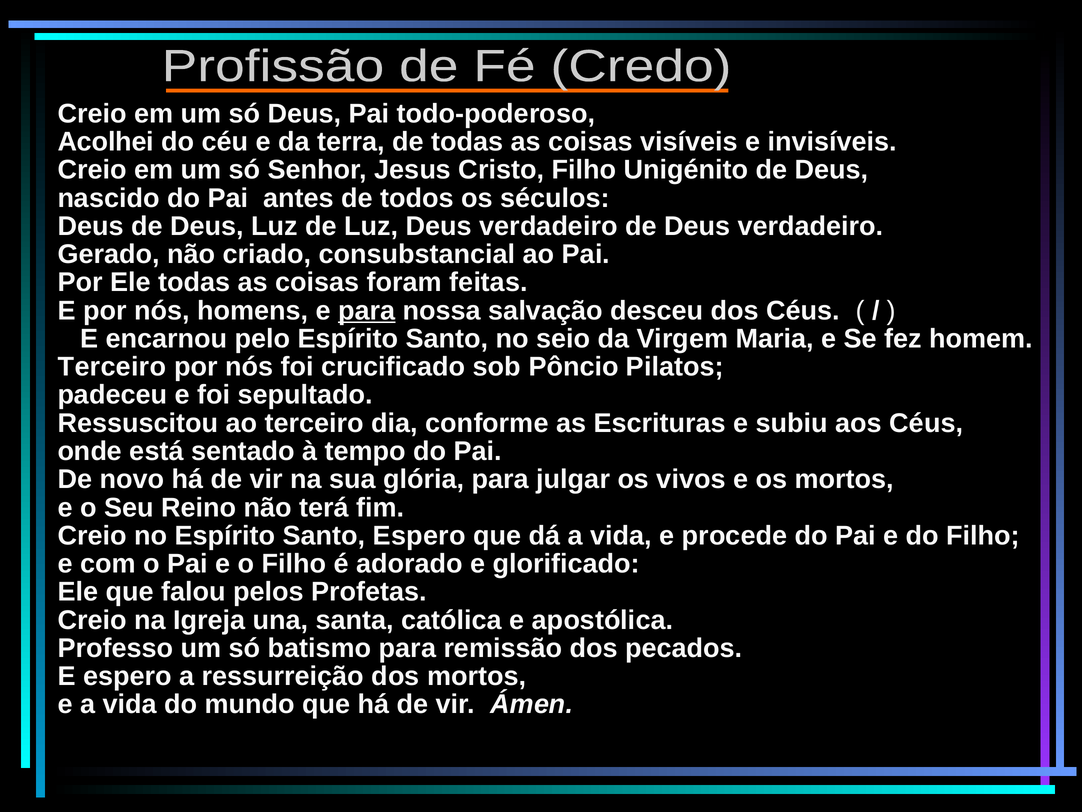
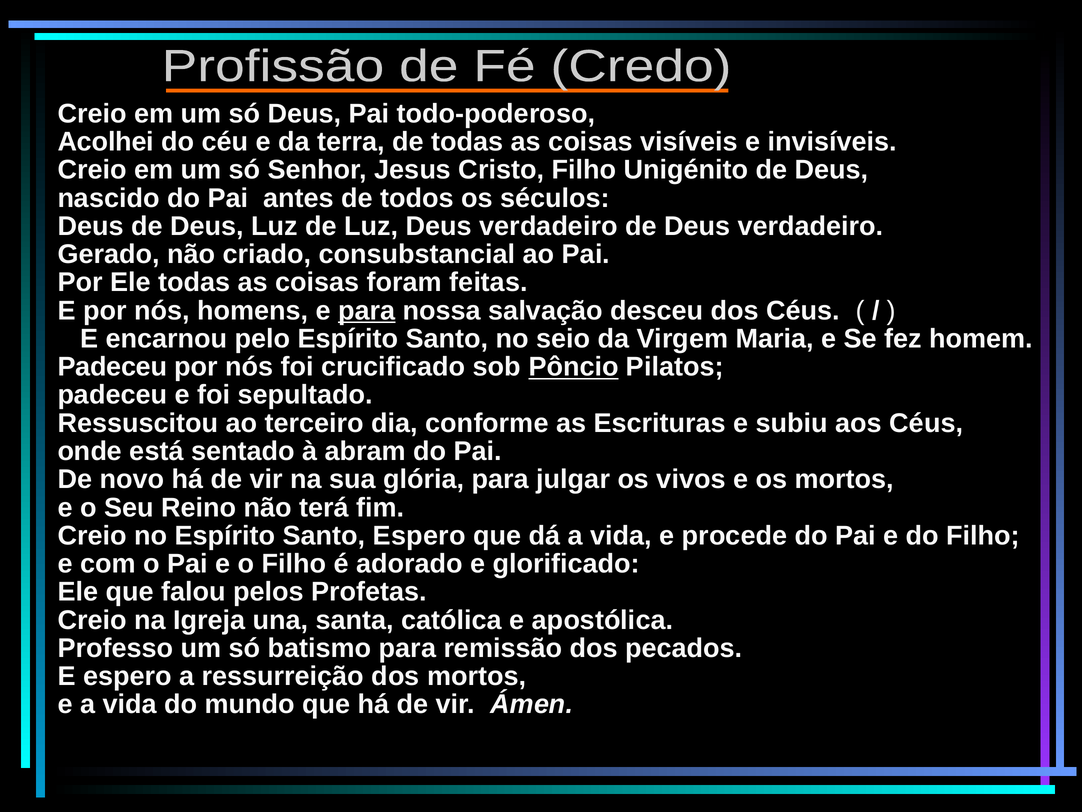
Terceiro: Terceiro -> Padeceu (112, 367)
Pôncio underline: none -> present (574, 367)
tempo: tempo -> abram (365, 451)
